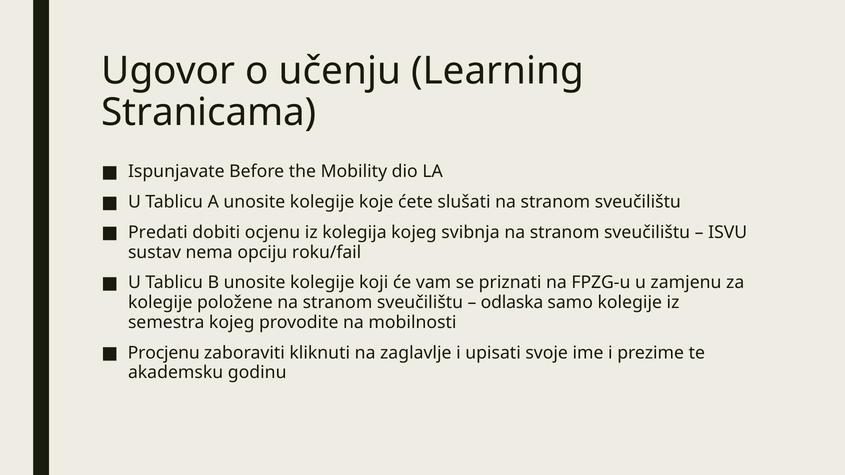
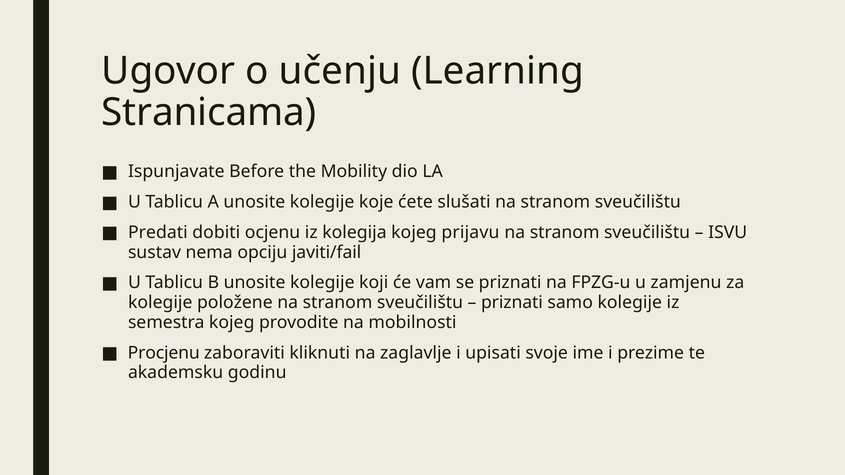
svibnja: svibnja -> prijavu (470, 233)
roku/fail: roku/fail -> javiti/fail (327, 252)
odlaska: odlaska -> priznati (512, 303)
